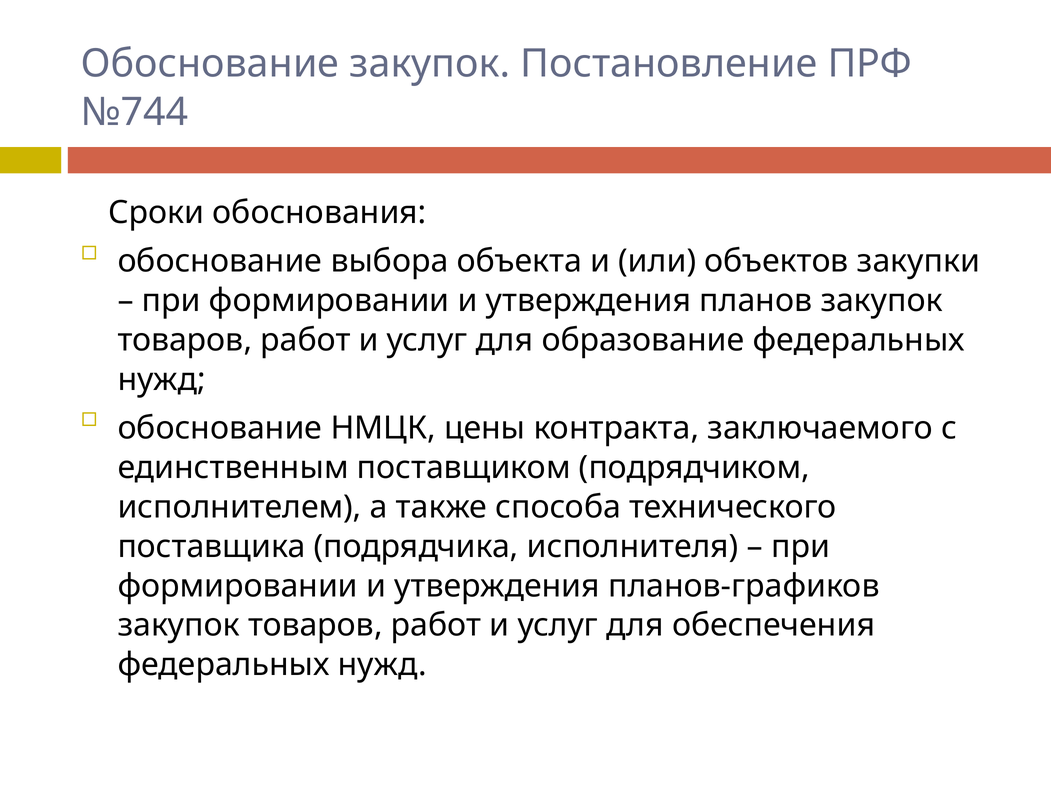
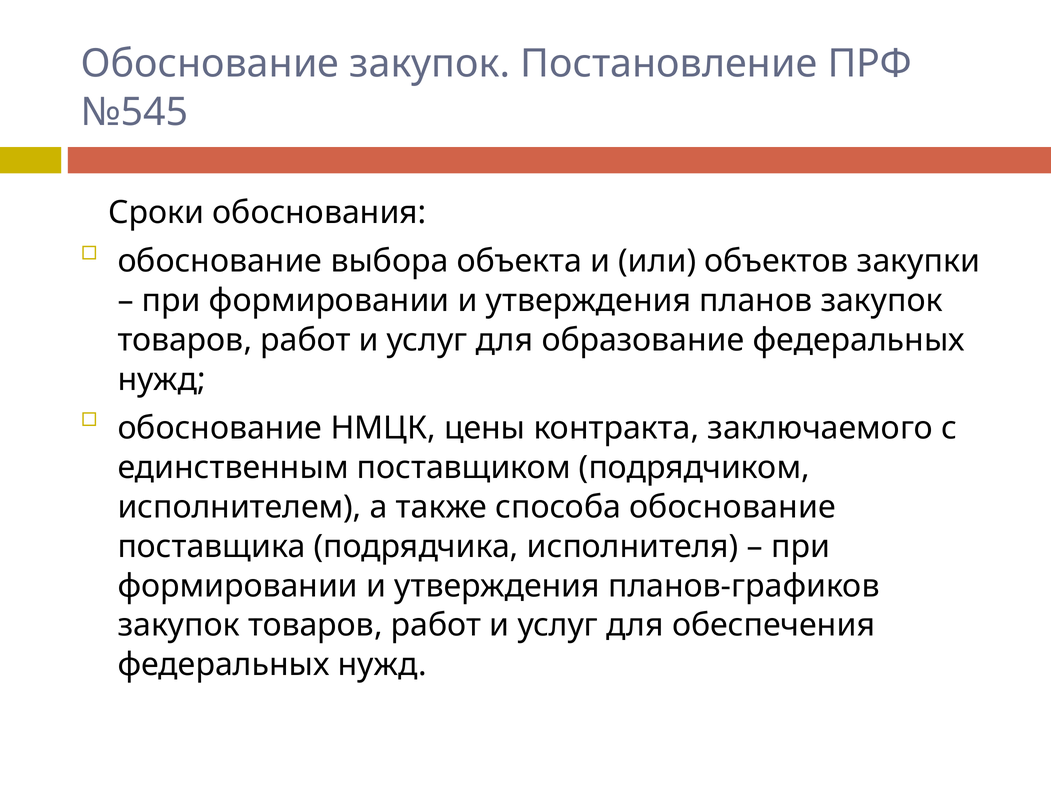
№744: №744 -> №545 (135, 112)
способа технического: технического -> обоснование (733, 507)
